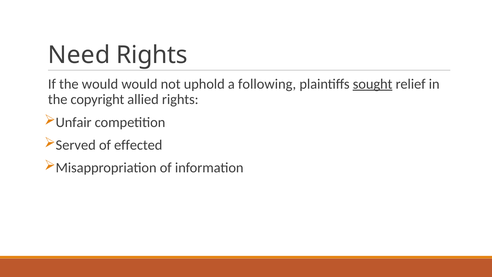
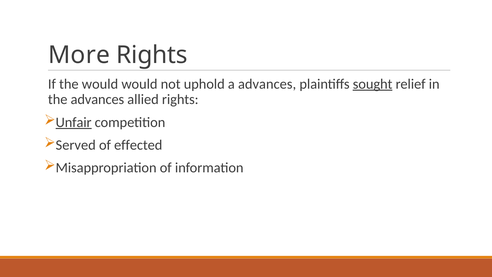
Need: Need -> More (79, 55)
a following: following -> advances (267, 84)
the copyright: copyright -> advances (97, 99)
Unfair underline: none -> present (74, 122)
